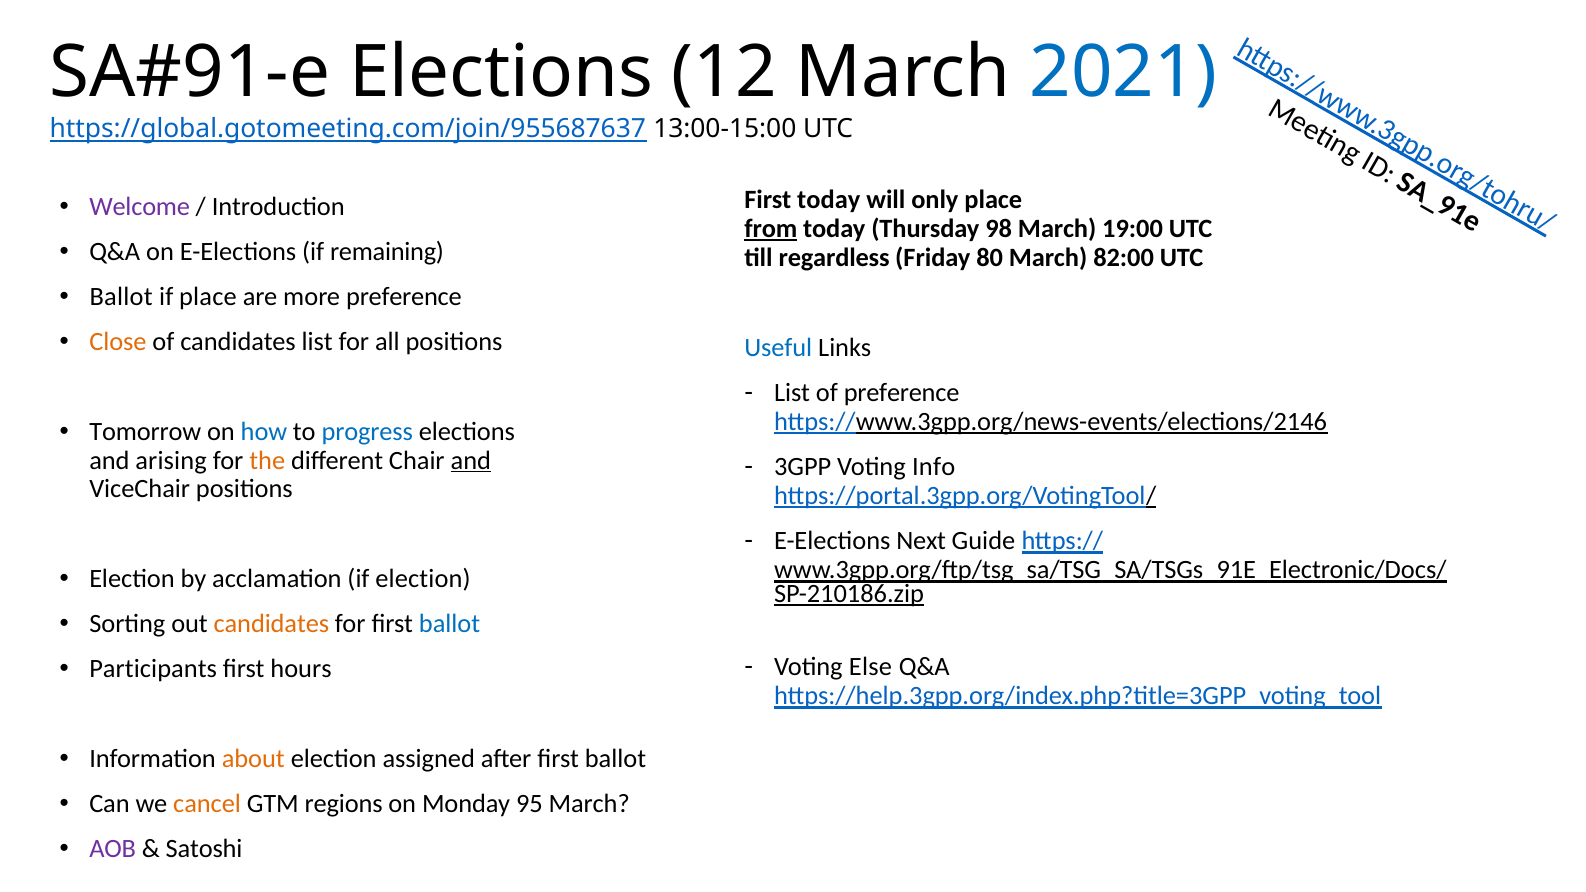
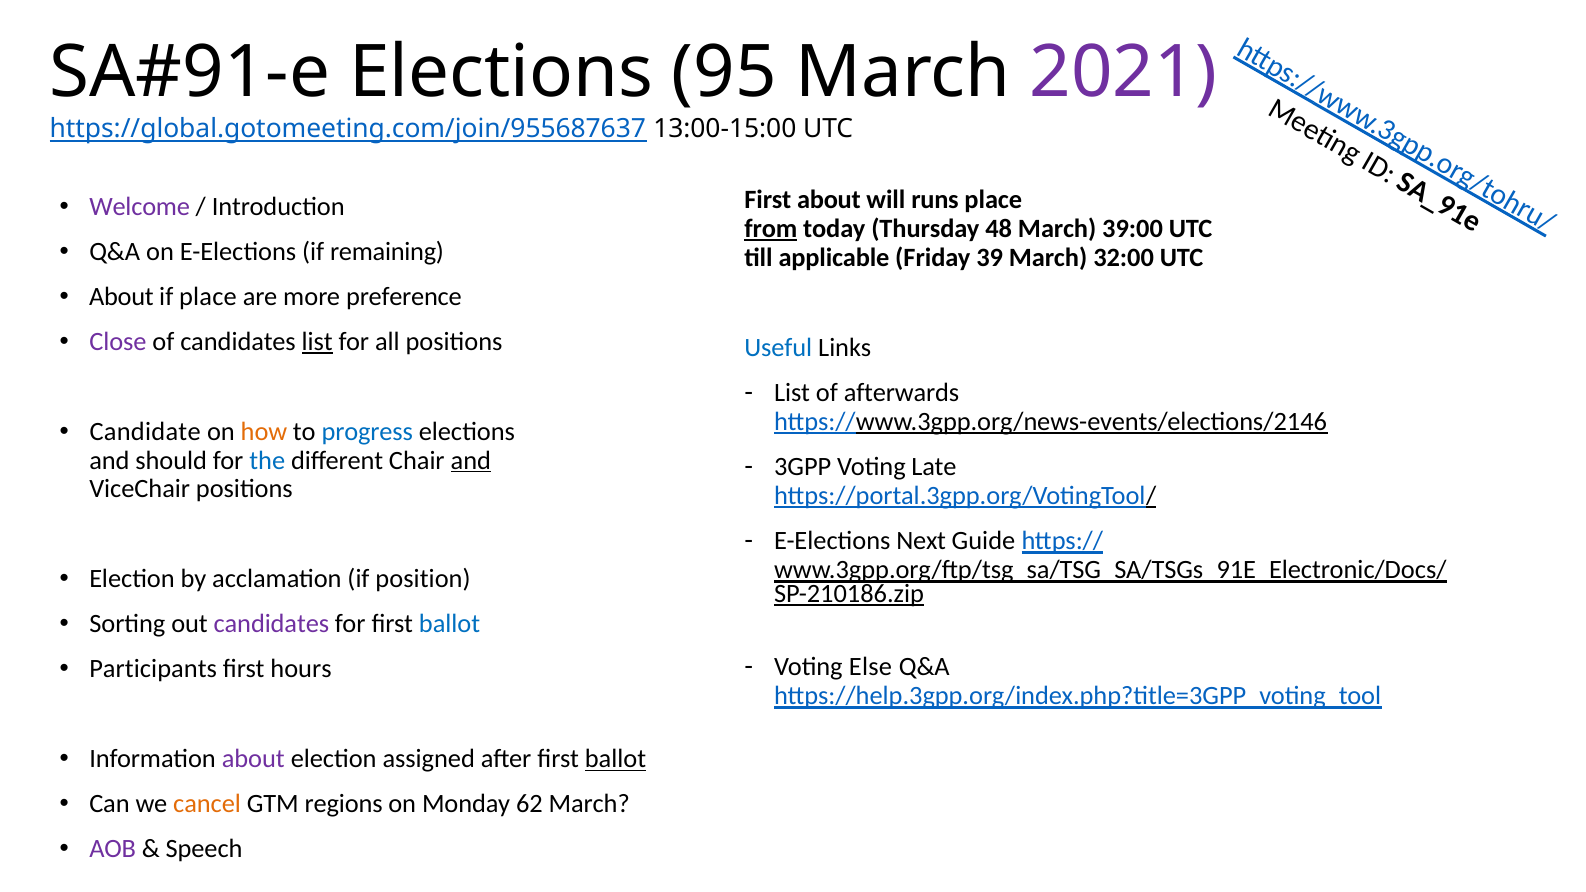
12: 12 -> 95 (724, 72)
2021 colour: blue -> purple (1124, 72)
First today: today -> about (829, 200)
only: only -> runs (935, 200)
98: 98 -> 48 (999, 229)
19:00: 19:00 -> 39:00 (1133, 229)
regardless: regardless -> applicable (834, 257)
80: 80 -> 39 (990, 257)
82:00: 82:00 -> 32:00 (1124, 257)
Ballot: Ballot -> About (121, 297)
Close colour: orange -> purple (118, 342)
list underline: none -> present (317, 342)
of preference: preference -> afterwards (902, 392)
Tomorrow: Tomorrow -> Candidate (145, 432)
how colour: blue -> orange (264, 432)
arising: arising -> should (171, 460)
the colour: orange -> blue (267, 460)
Info: Info -> Late (934, 467)
if election: election -> position (423, 579)
candidates colour: orange -> purple (271, 624)
about colour: orange -> purple (253, 759)
ballot underline: none -> present (615, 759)
95: 95 -> 62 (529, 804)
Satoshi: Satoshi -> Speech (204, 849)
